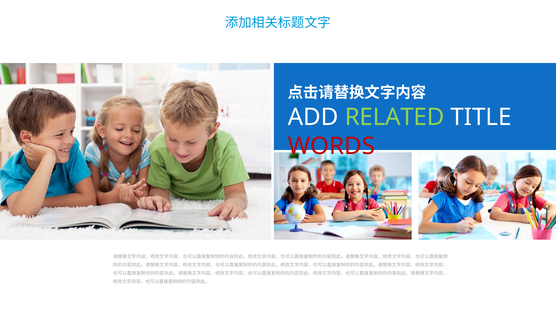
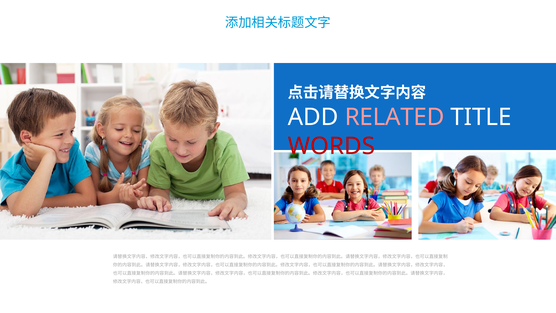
RELATED colour: light green -> pink (395, 117)
